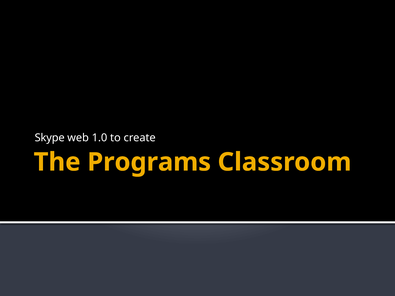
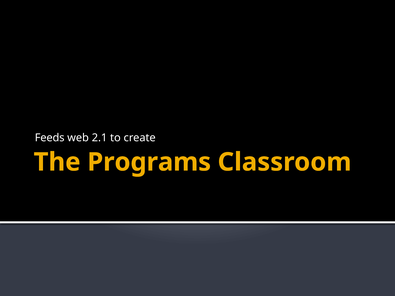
Skype: Skype -> Feeds (50, 138)
1.0: 1.0 -> 2.1 (100, 138)
